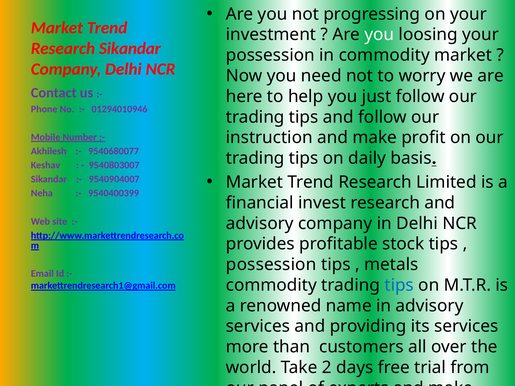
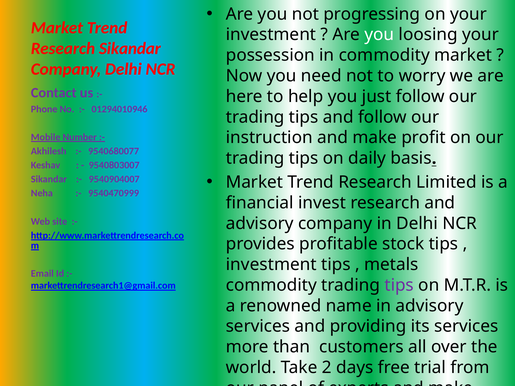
9540400399: 9540400399 -> 9540470999 (114, 193)
possession: possession -> investment (271, 265)
tips colour: blue -> purple (399, 285)
